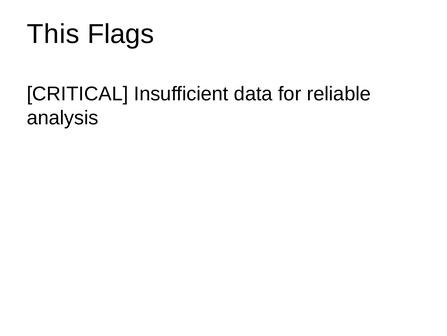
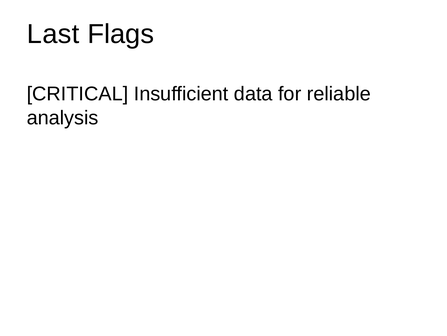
This: This -> Last (53, 34)
